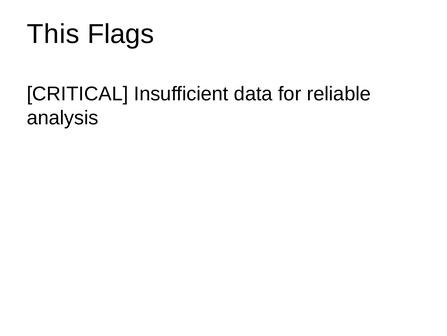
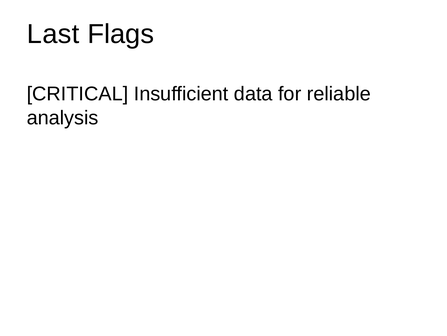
This: This -> Last (53, 34)
